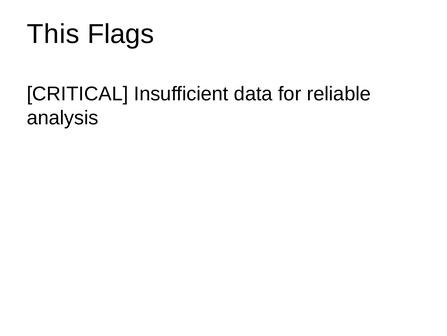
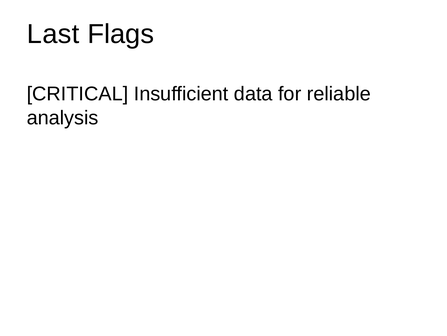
This: This -> Last (53, 34)
